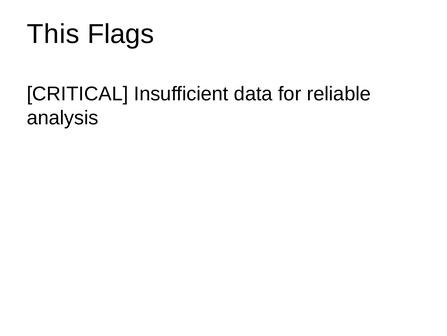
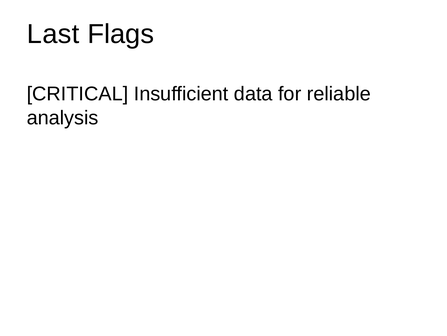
This: This -> Last (53, 34)
